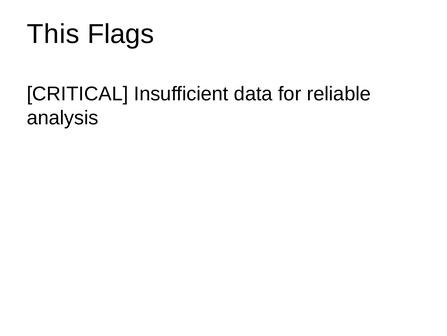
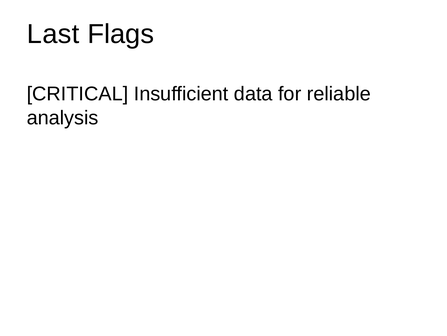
This: This -> Last (53, 34)
